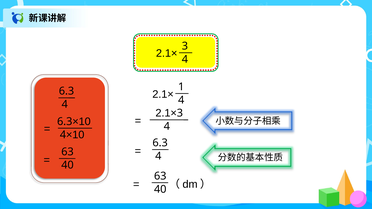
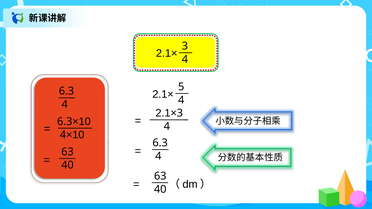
1: 1 -> 5 (181, 87)
